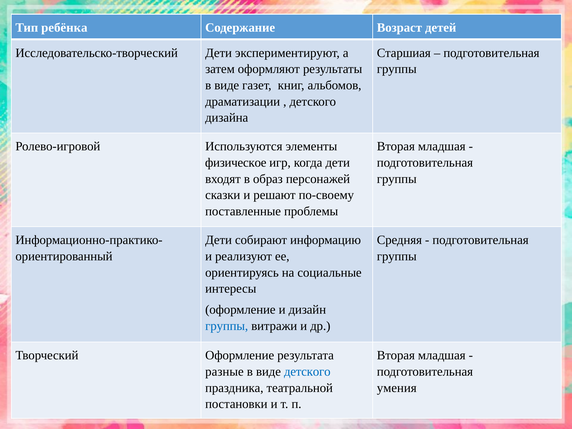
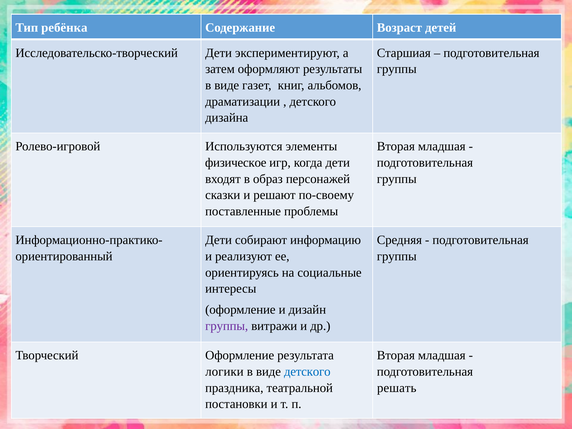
группы colour: blue -> purple (227, 326)
разные: разные -> логики (224, 372)
умения: умения -> решать (397, 388)
